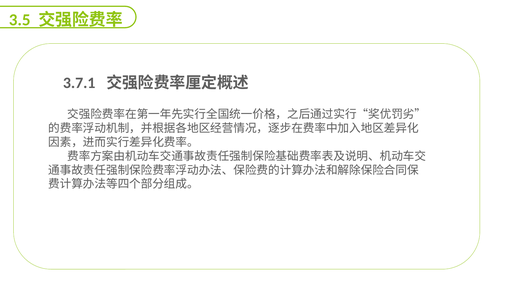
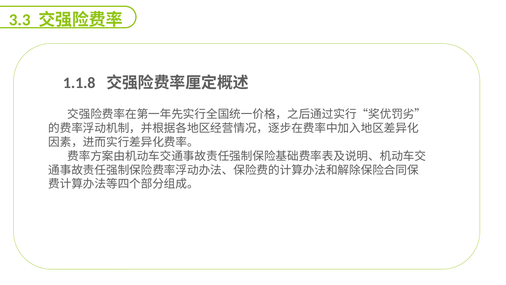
3.5: 3.5 -> 3.3 (20, 20)
3.7.1: 3.7.1 -> 1.1.8 (79, 83)
